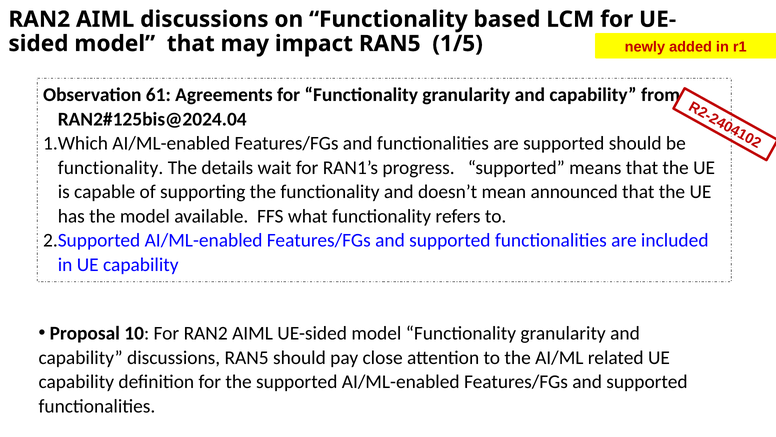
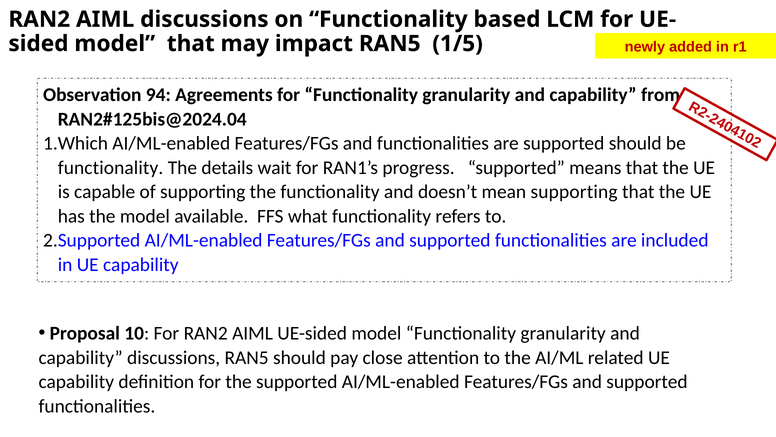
61: 61 -> 94 (158, 95)
mean announced: announced -> supporting (574, 192)
